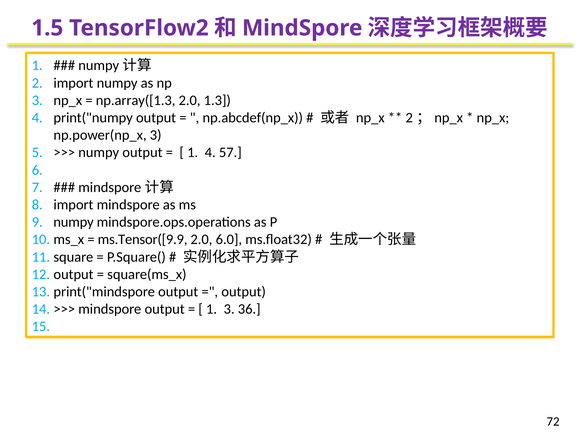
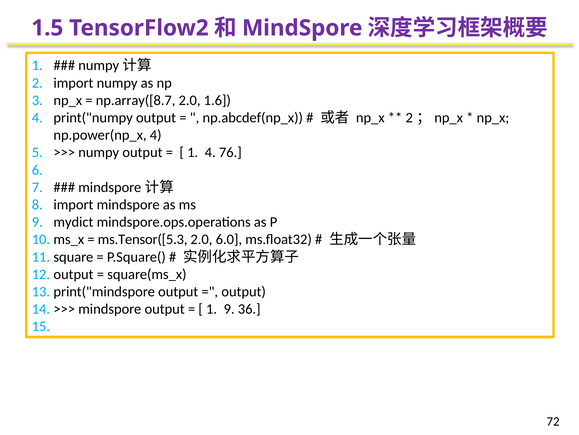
np.array([1.3: np.array([1.3 -> np.array([8.7 (136, 100)
1.3: 1.3 -> 1.6 (217, 100)
np.power(np_x 3: 3 -> 4 (156, 135)
57: 57 -> 76 (230, 152)
numpy: numpy -> mydict (73, 222)
ms.Tensor([9.9: ms.Tensor([9.9 -> ms.Tensor([5.3 (143, 239)
1 3: 3 -> 9 (229, 309)
